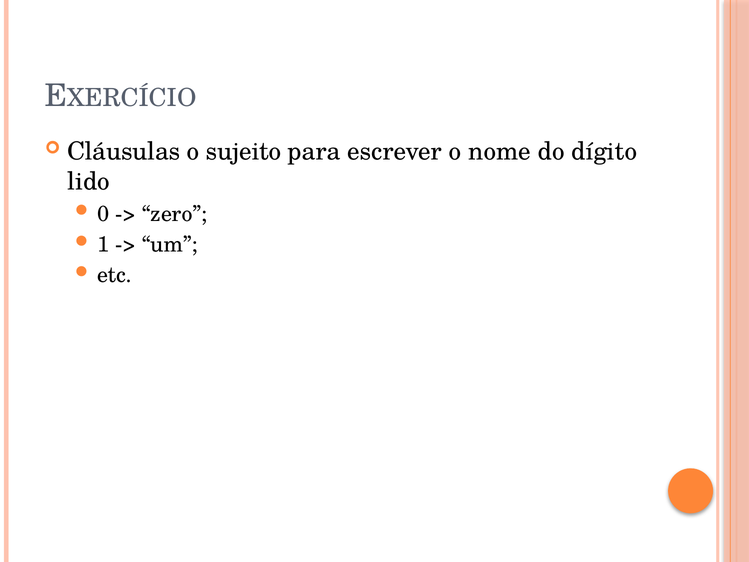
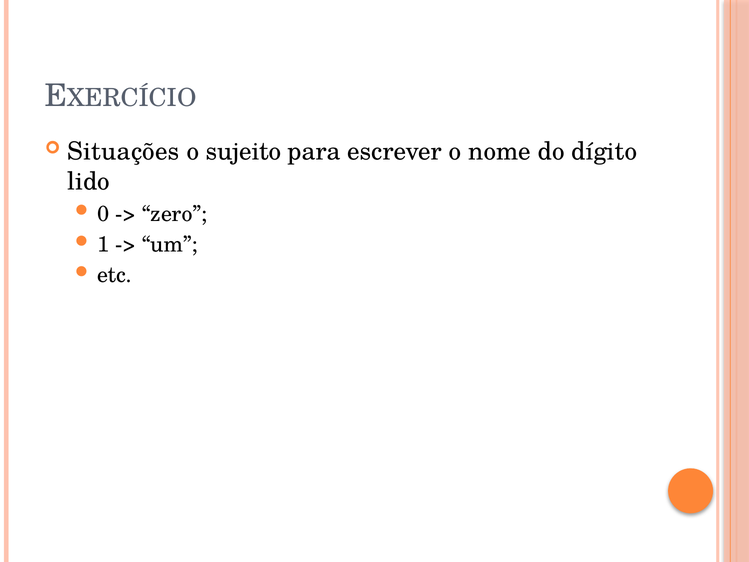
Cláusulas: Cláusulas -> Situações (123, 152)
